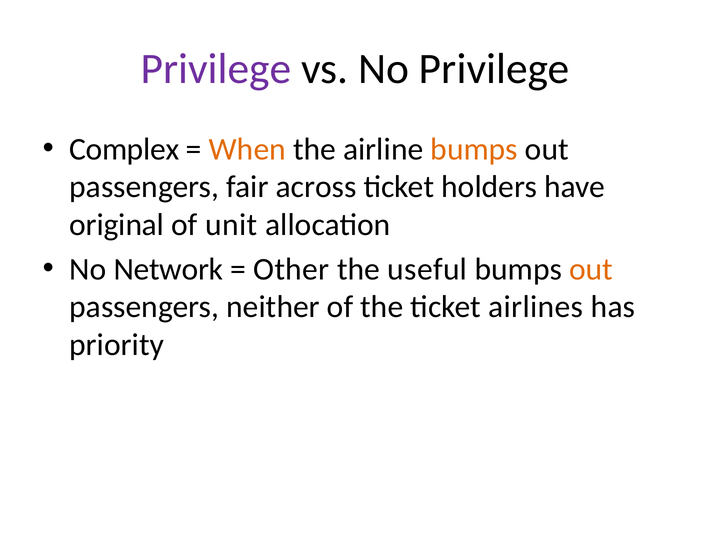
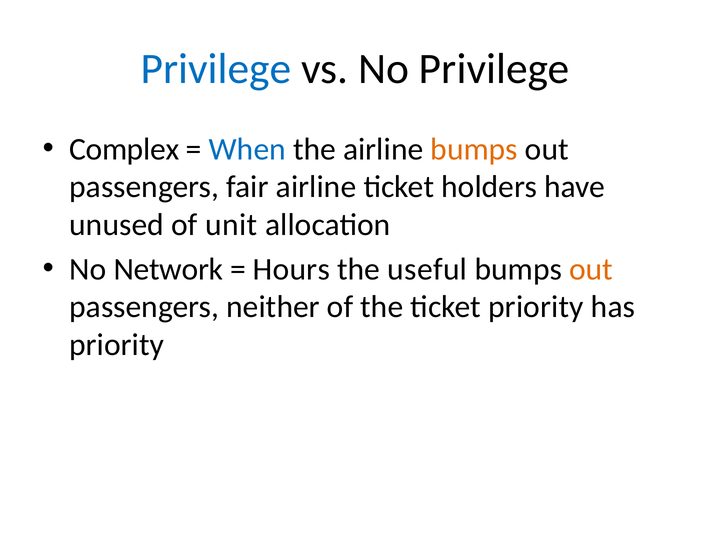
Privilege colour: purple -> blue (216, 69)
When colour: orange -> blue (247, 149)
fair across: across -> airline (316, 187)
original: original -> unused (117, 225)
Other: Other -> Hours (291, 269)
ticket airlines: airlines -> priority (536, 307)
